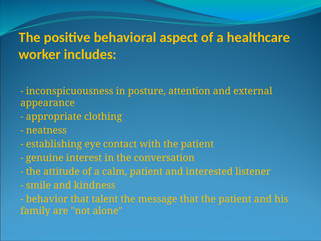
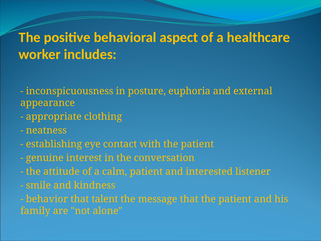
attention: attention -> euphoria (189, 91)
